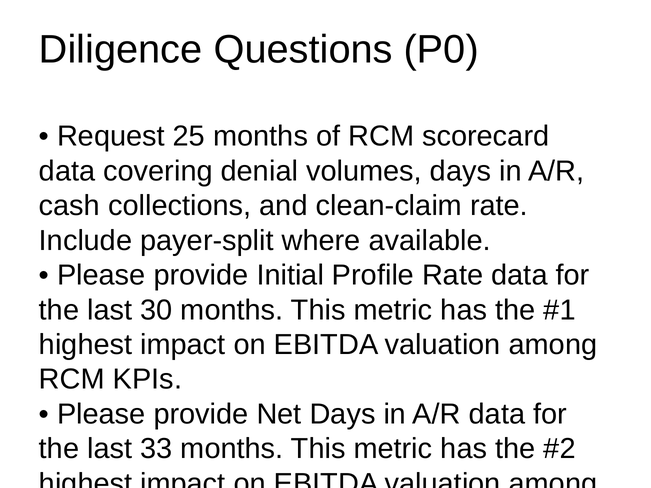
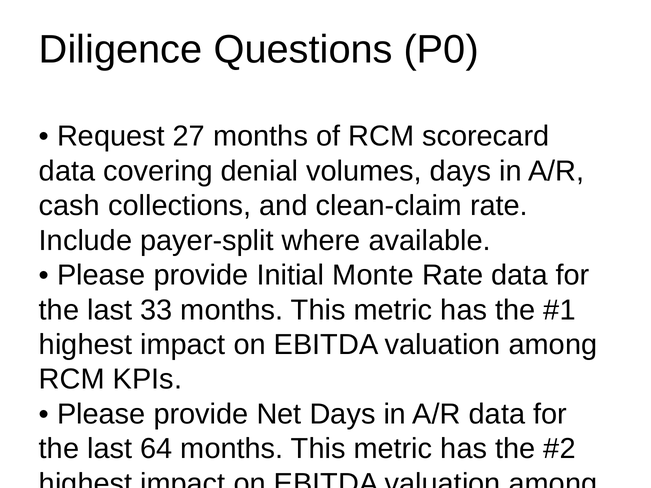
25: 25 -> 27 (189, 137)
Profile: Profile -> Monte (373, 275)
30: 30 -> 33 (156, 310)
33: 33 -> 64 (156, 449)
